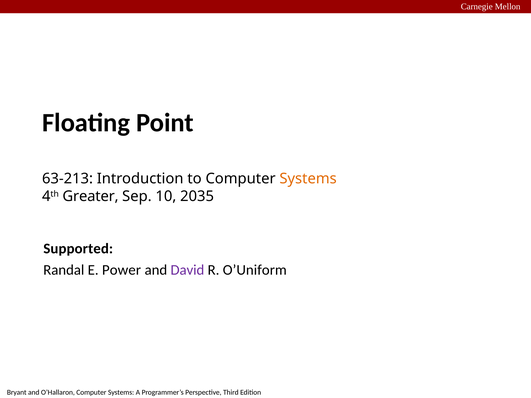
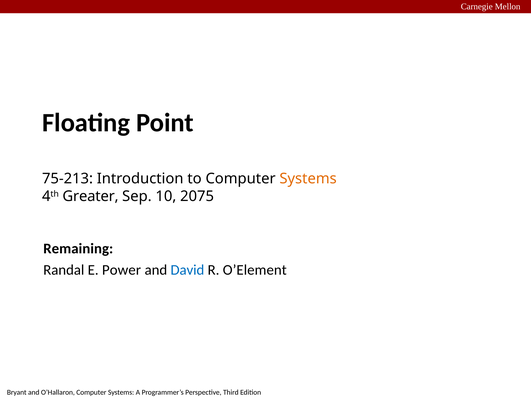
63-213: 63-213 -> 75-213 (68, 179)
2035: 2035 -> 2075 (197, 196)
Supported: Supported -> Remaining (78, 249)
David colour: purple -> blue (187, 270)
O’Uniform: O’Uniform -> O’Element (255, 270)
